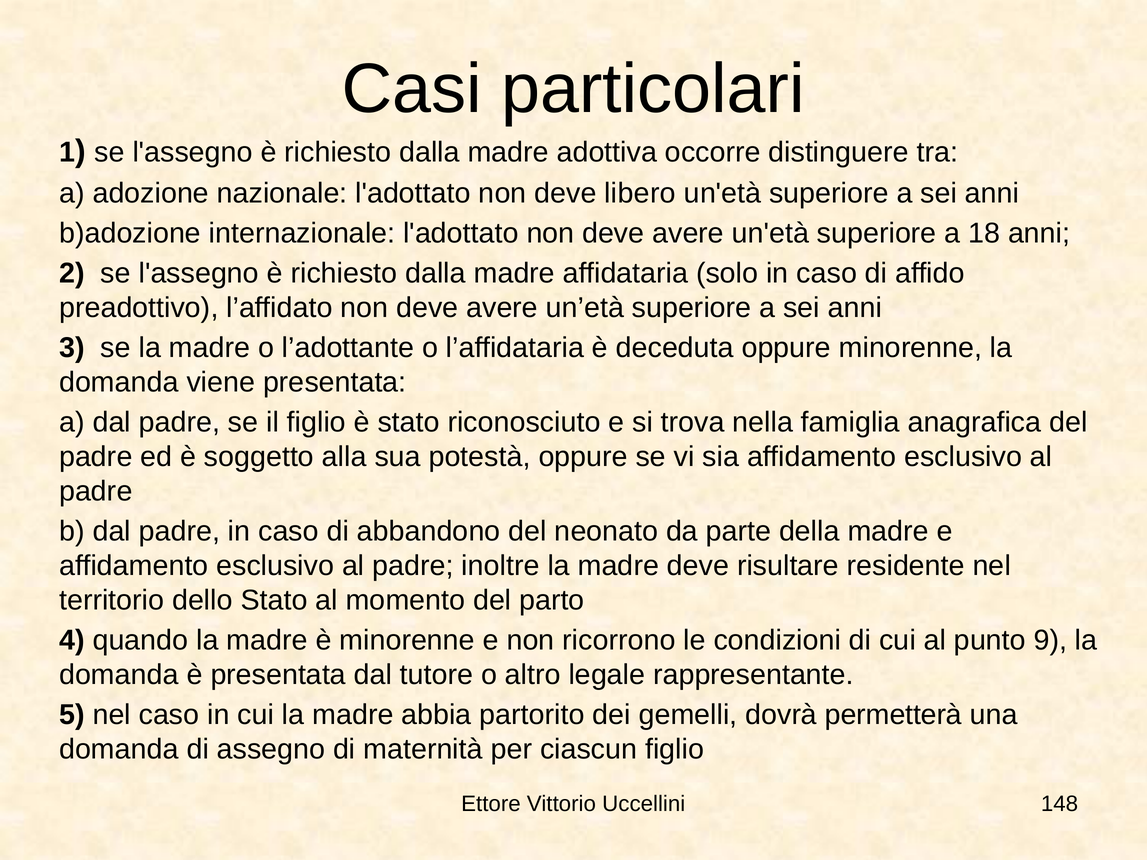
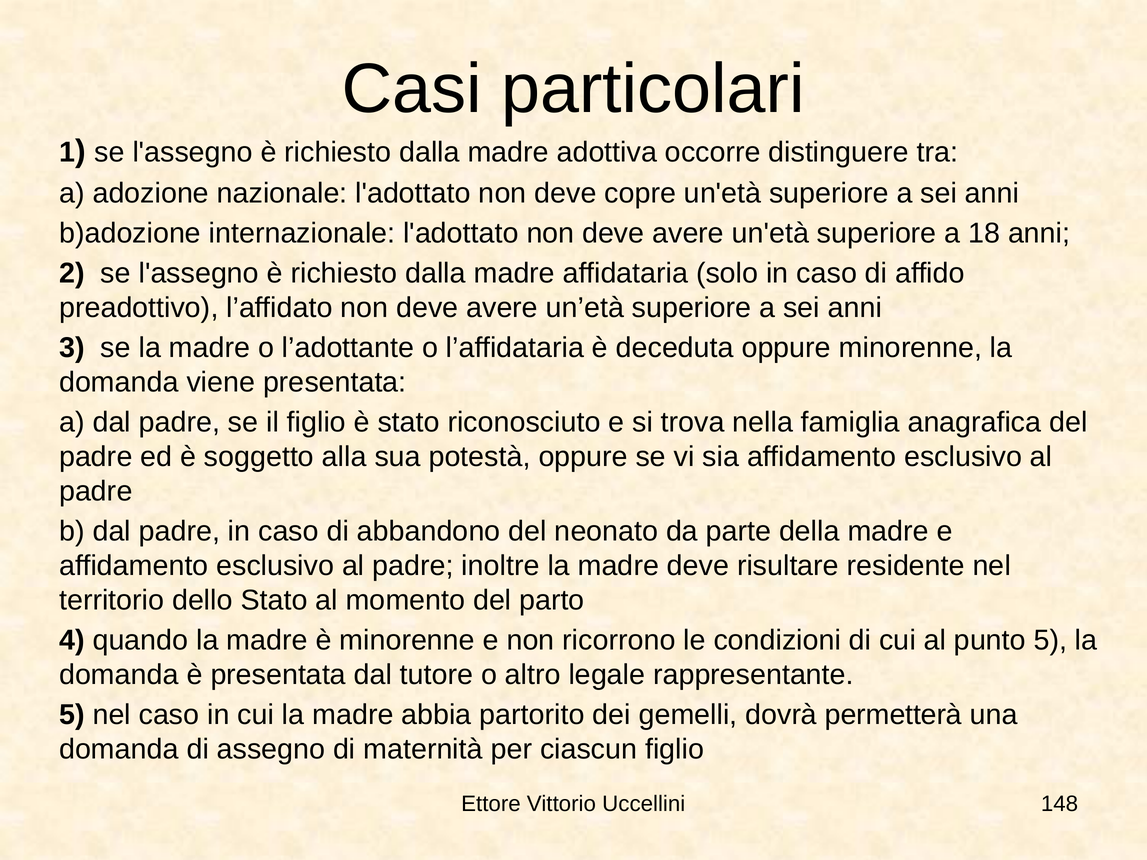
libero: libero -> copre (640, 193)
punto 9: 9 -> 5 (1050, 641)
